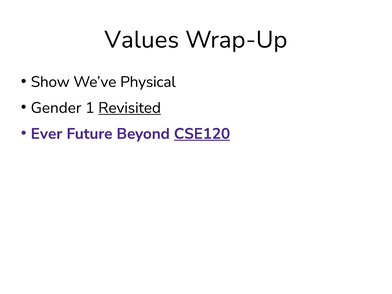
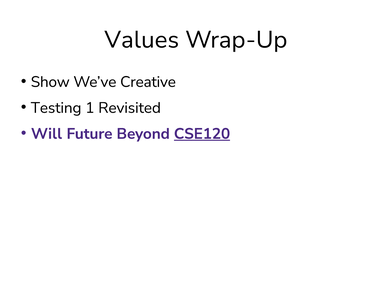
Physical: Physical -> Creative (148, 82)
Gender: Gender -> Testing (56, 108)
Revisited underline: present -> none (130, 108)
Ever: Ever -> Will (47, 134)
